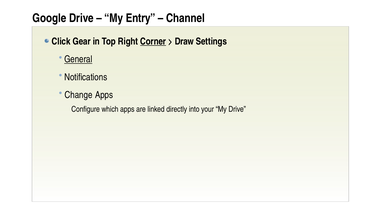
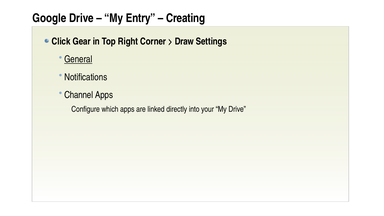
Channel: Channel -> Creating (186, 18)
Corner underline: present -> none (153, 41)
Change: Change -> Channel (79, 95)
